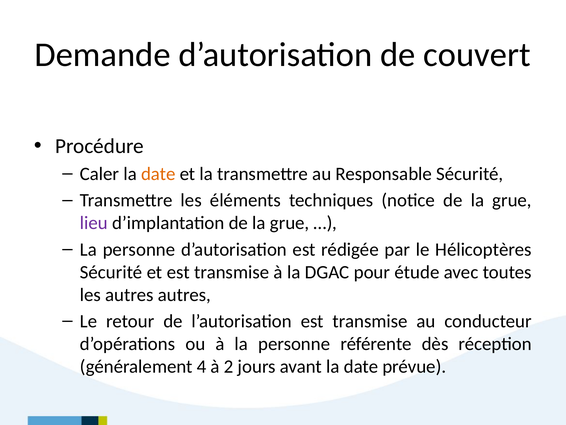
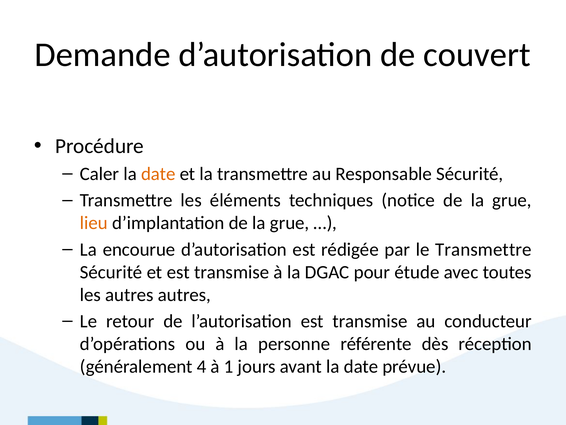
lieu colour: purple -> orange (94, 223)
personne: personne -> encourue (139, 249)
le Hélicoptères: Hélicoptères -> Transmettre (483, 249)
2: 2 -> 1 (229, 366)
